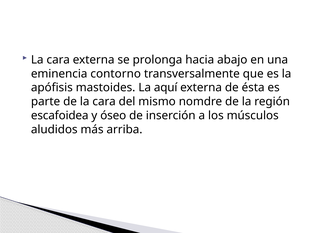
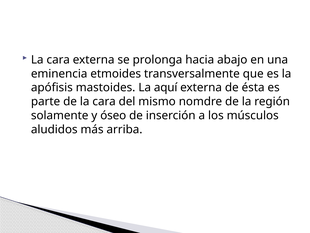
contorno: contorno -> etmoides (116, 74)
escafoidea: escafoidea -> solamente (60, 115)
